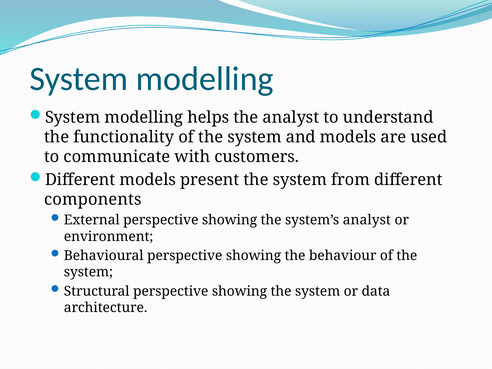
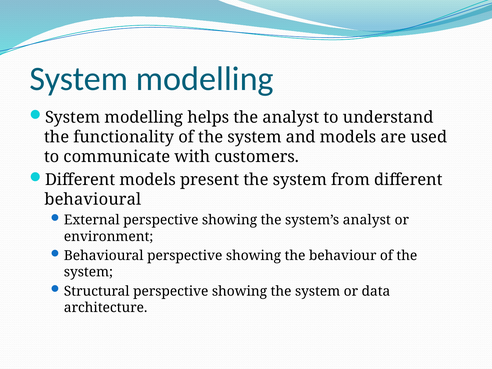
components: components -> behavioural (93, 200)
